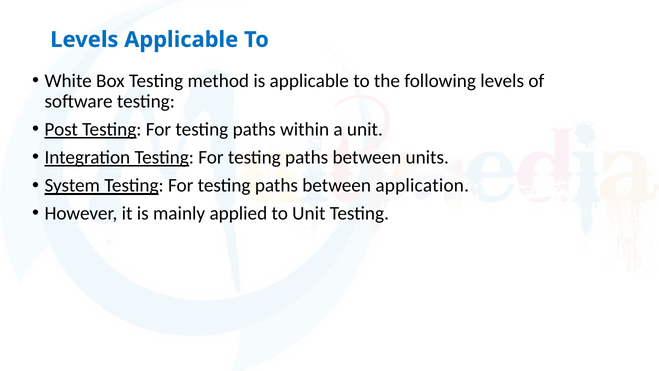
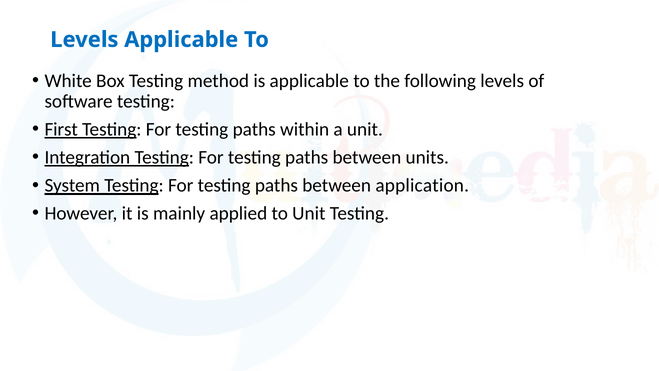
Post: Post -> First (61, 129)
